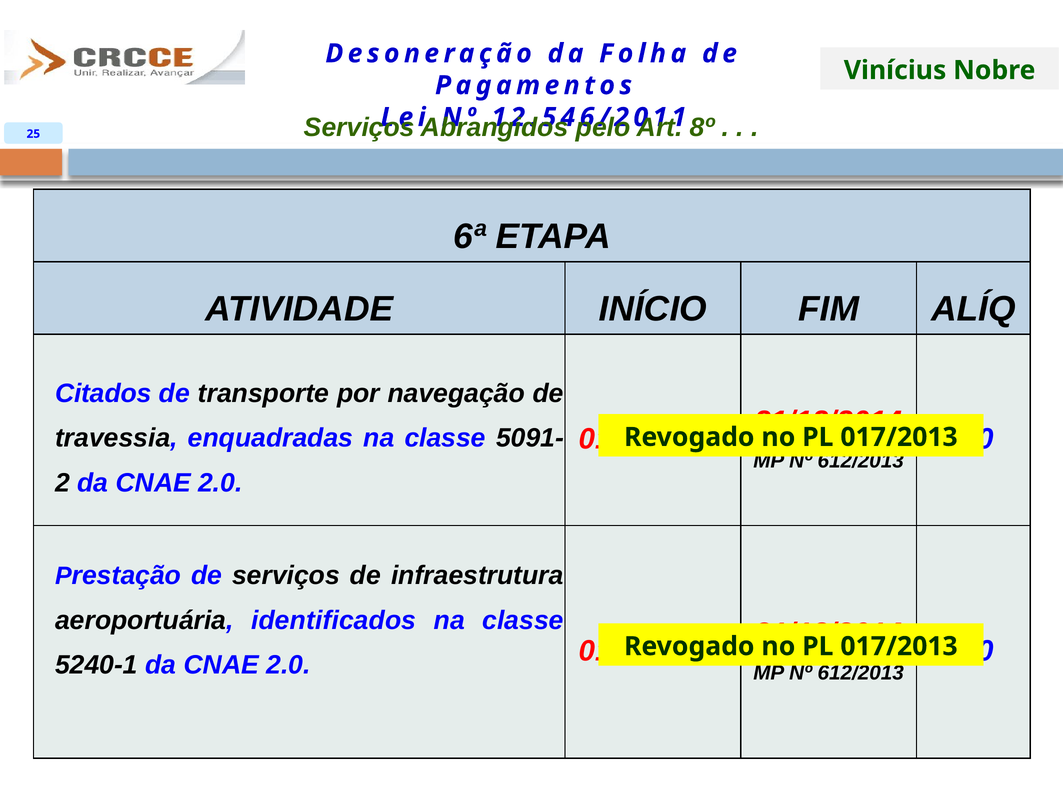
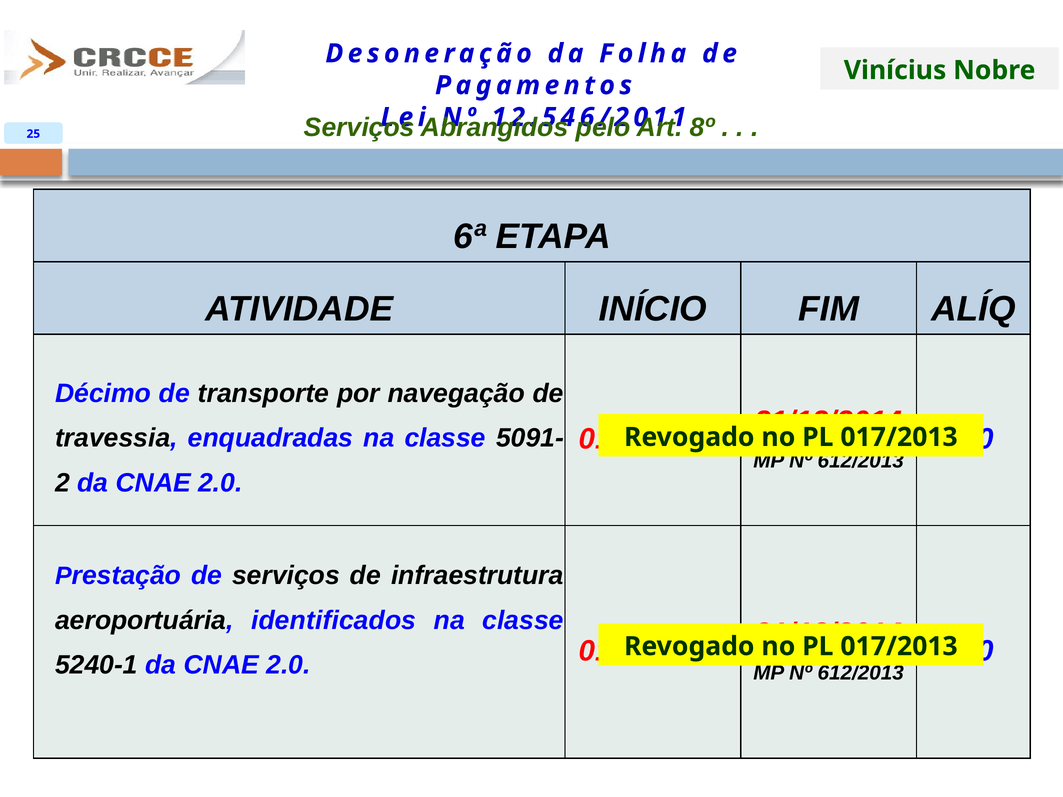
Citados: Citados -> Décimo (103, 394)
